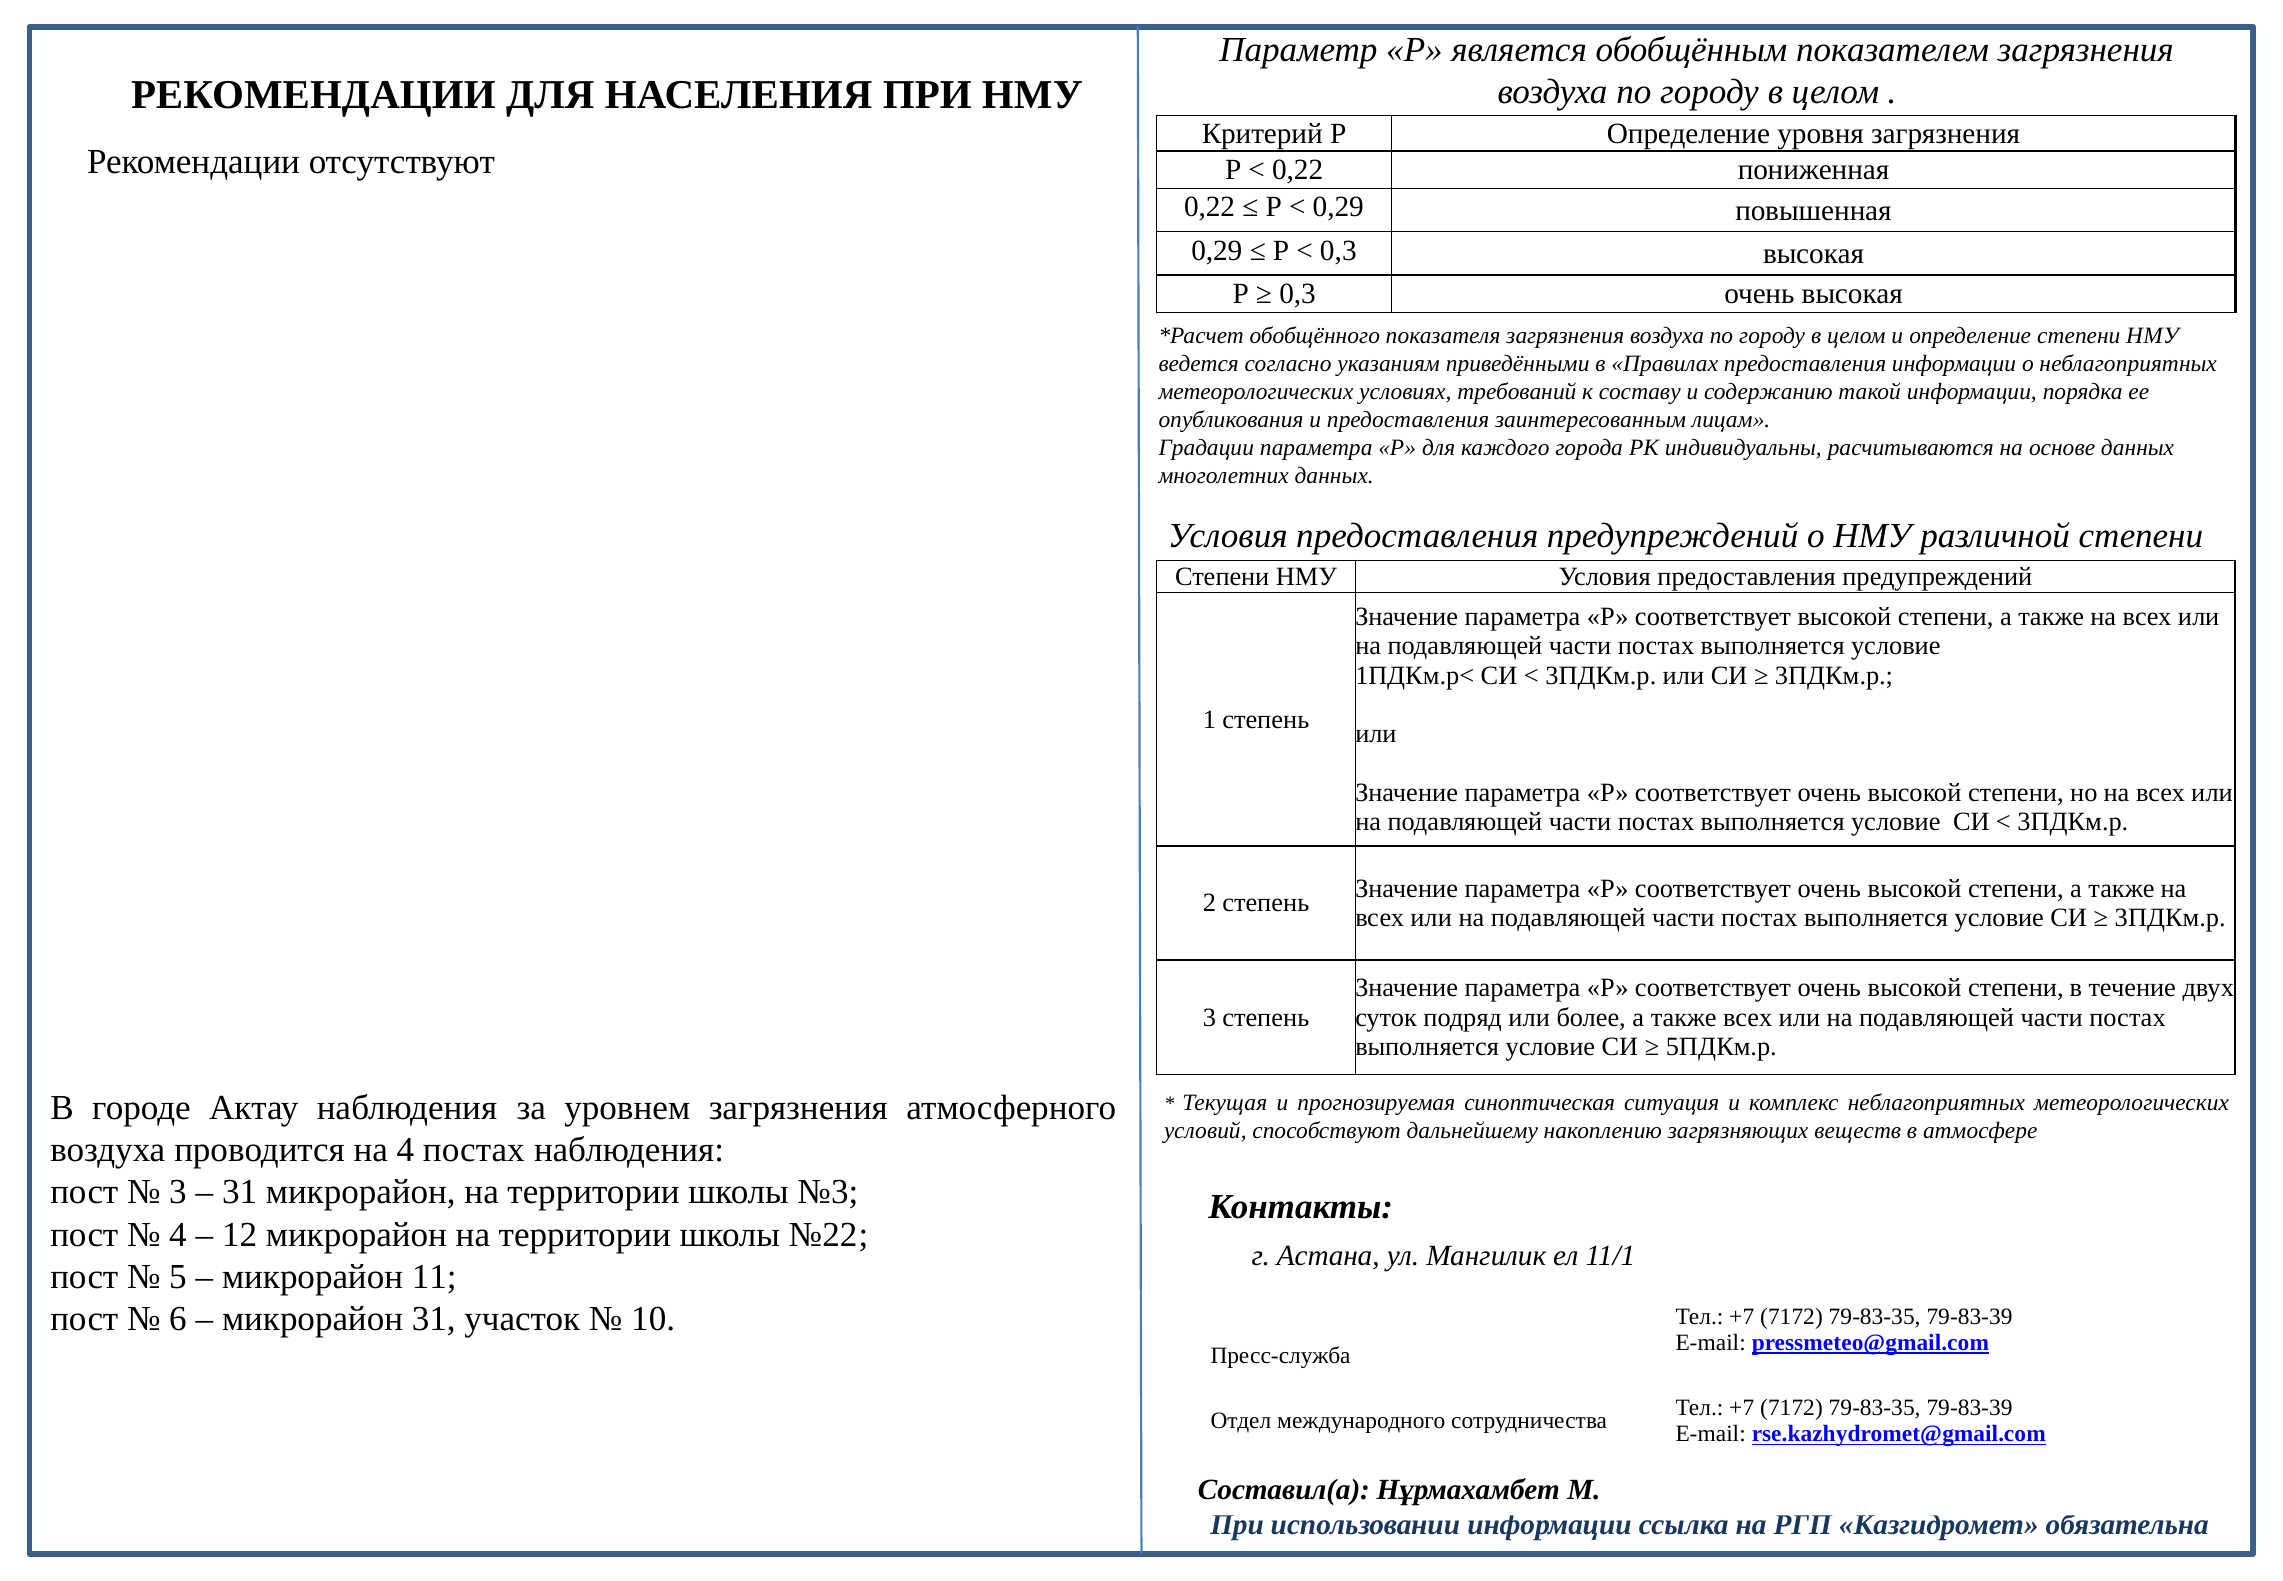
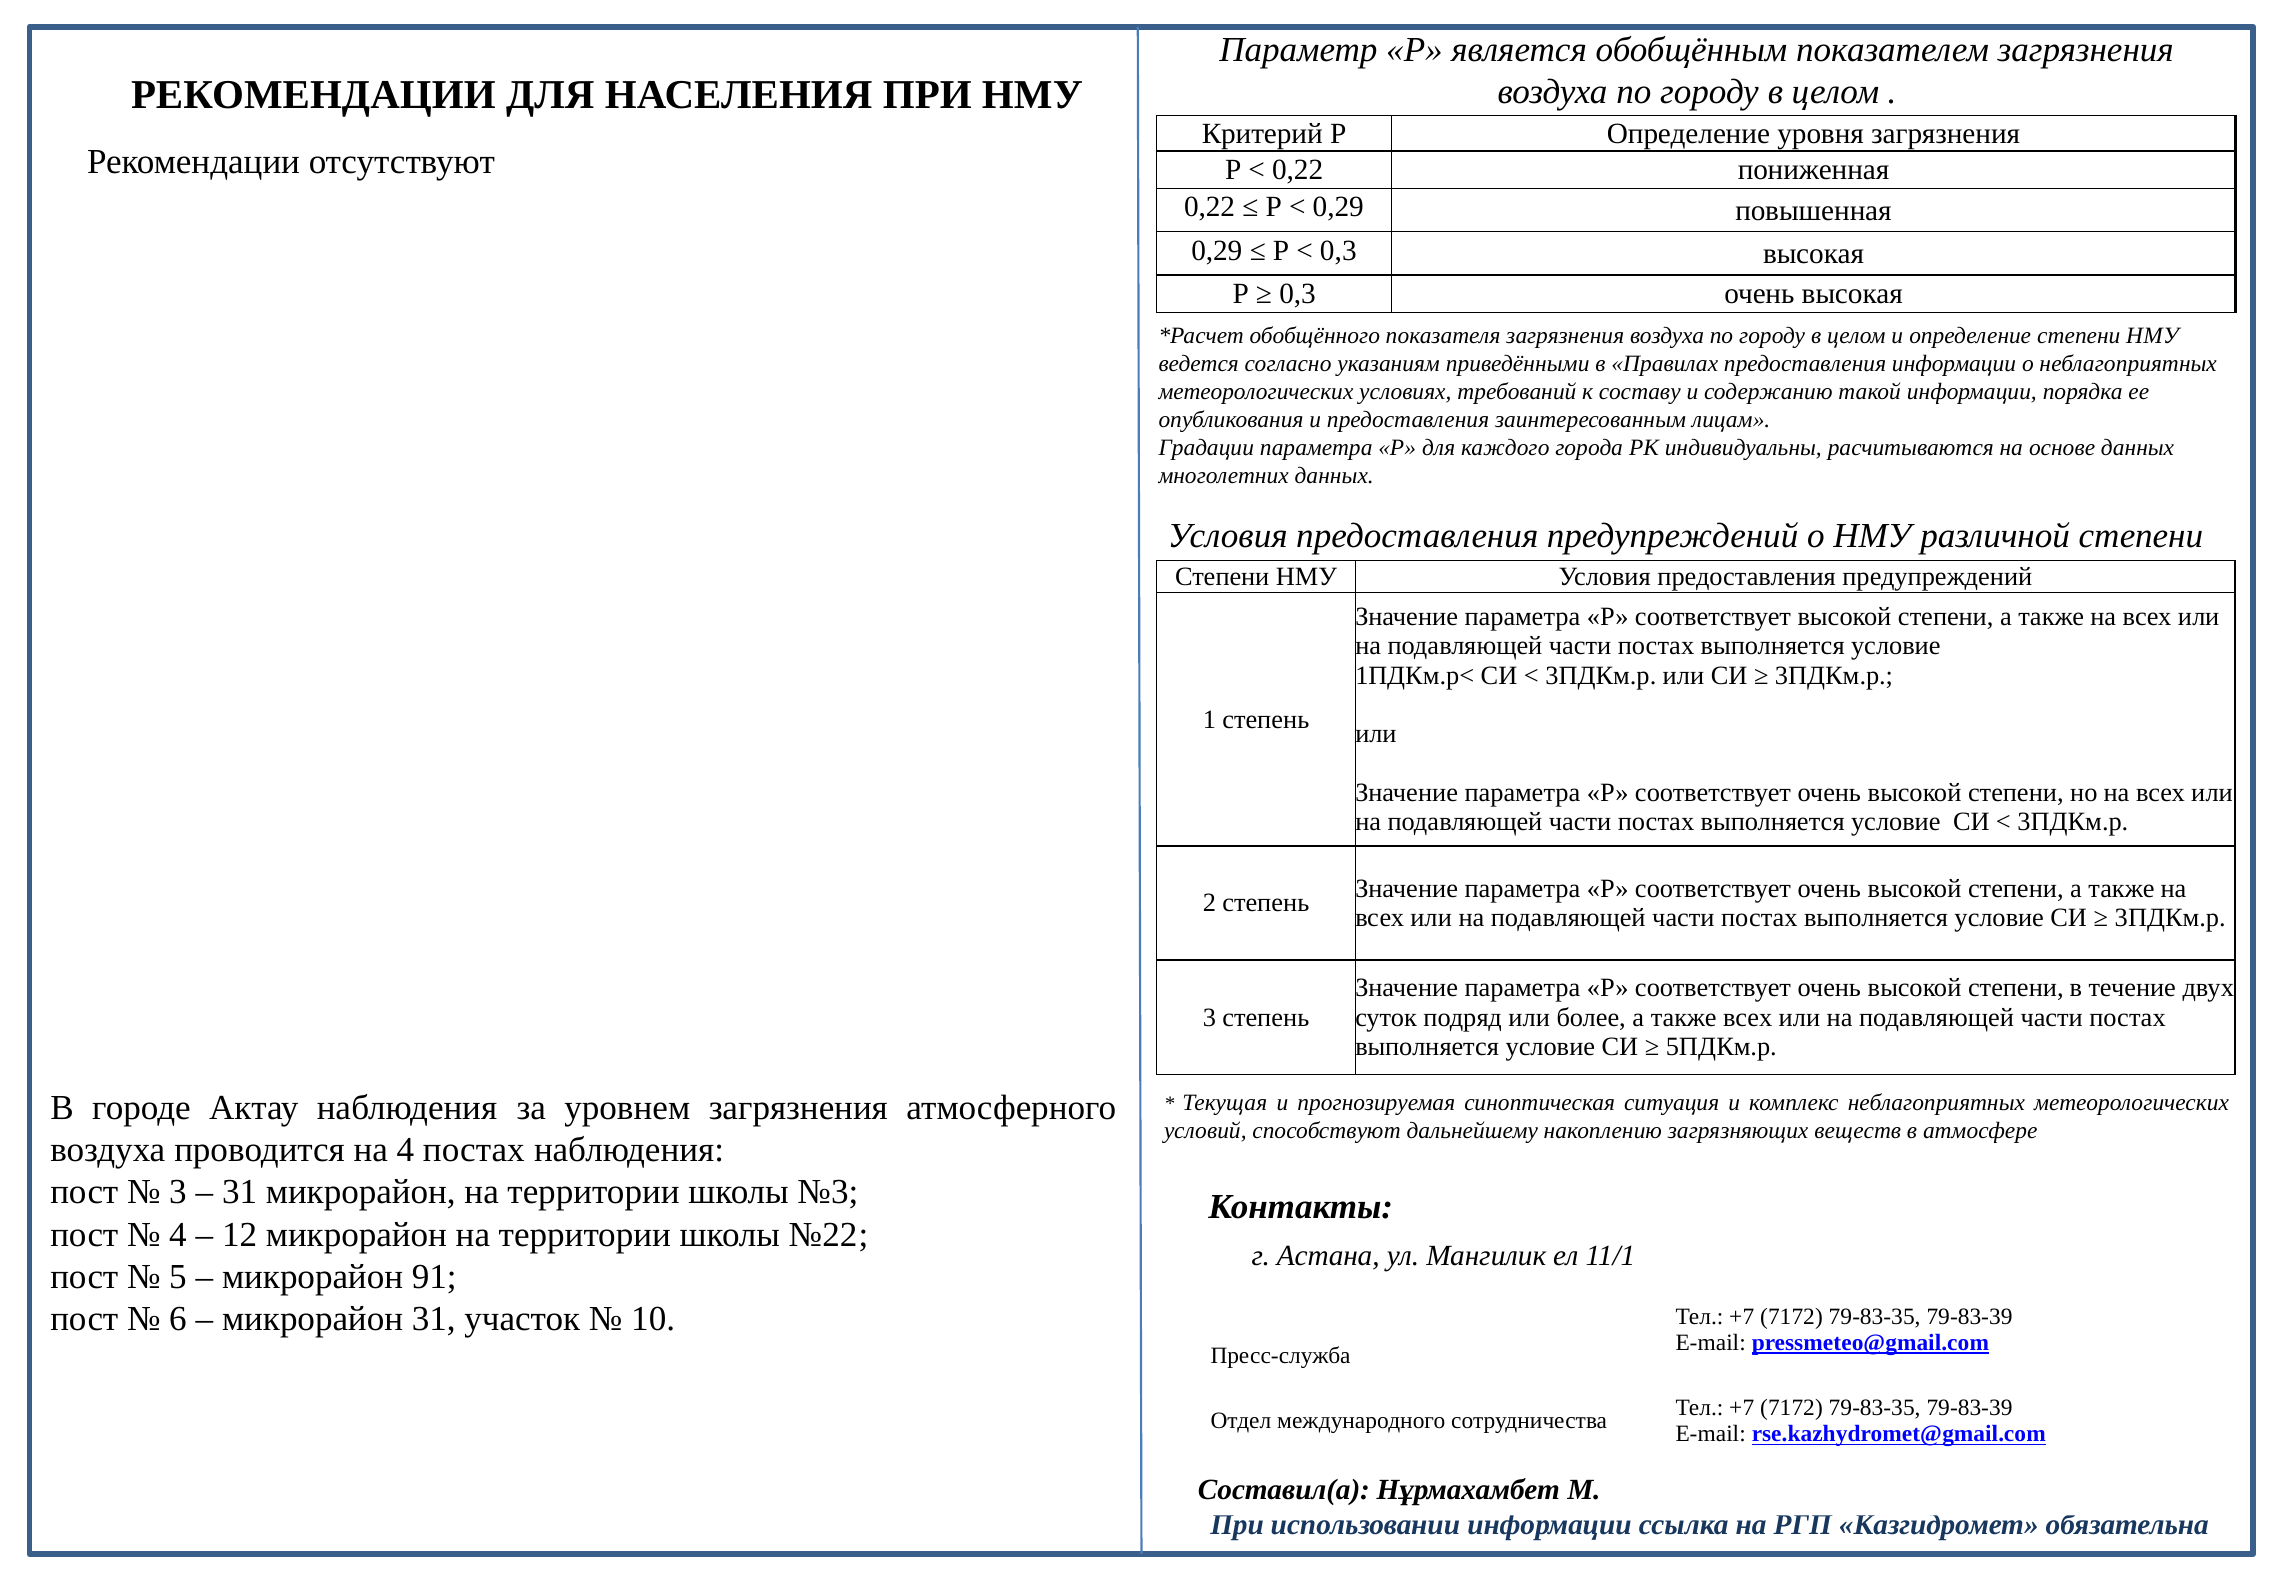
11: 11 -> 91 (434, 1276)
